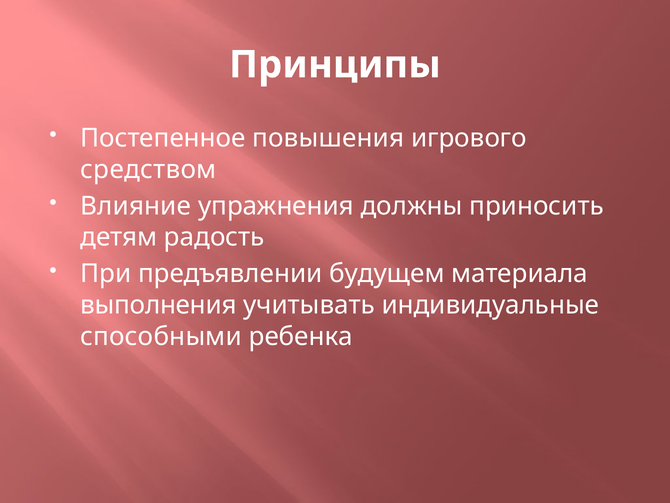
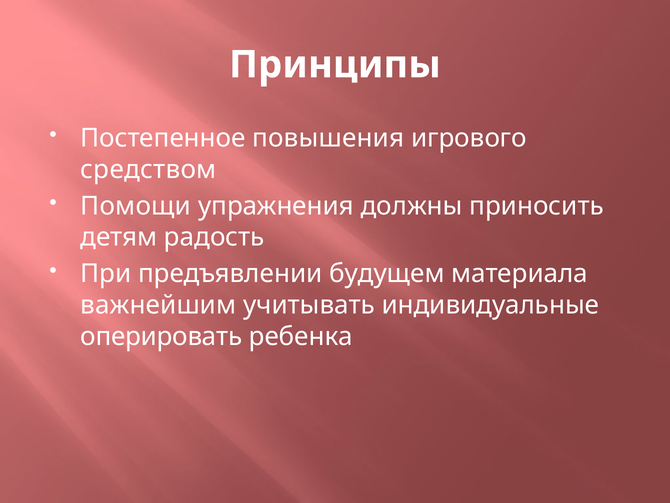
Влияние: Влияние -> Помощи (136, 206)
выполнения: выполнения -> важнейшим (158, 305)
способными: способными -> оперировать (161, 336)
